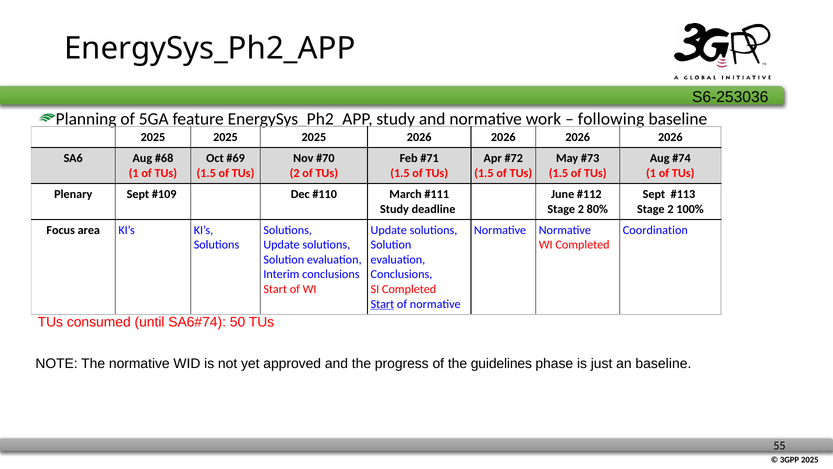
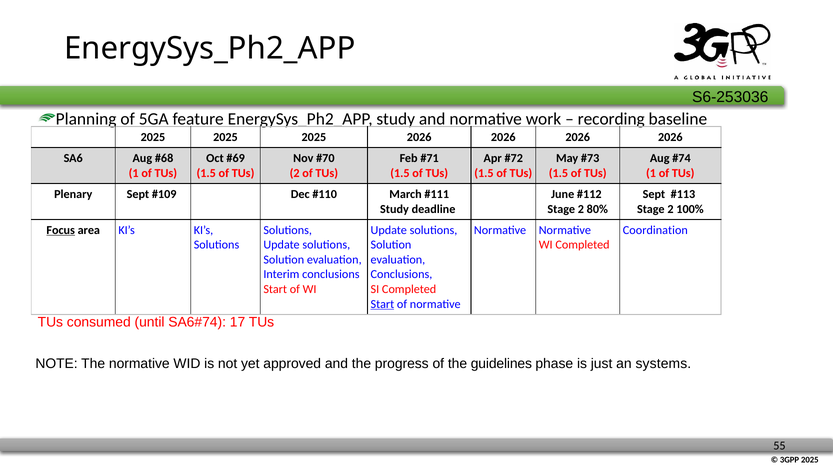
following: following -> recording (611, 119)
Focus underline: none -> present (61, 230)
50: 50 -> 17 (238, 322)
an baseline: baseline -> systems (663, 363)
